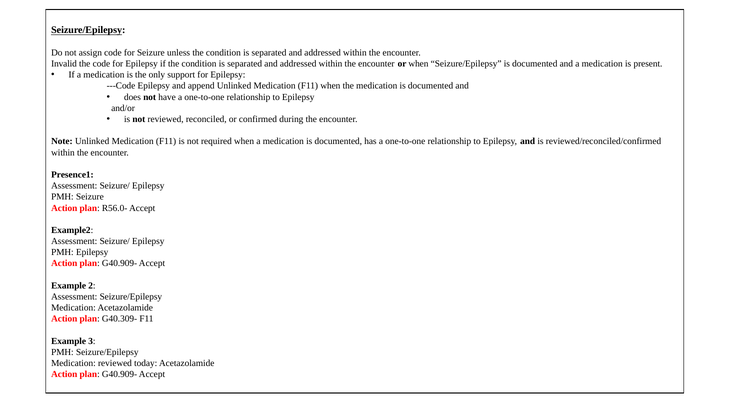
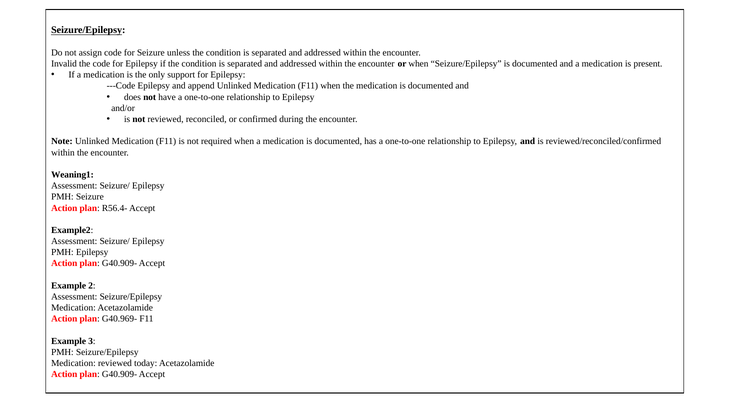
Presence1: Presence1 -> Weaning1 (72, 175)
R56.0-: R56.0- -> R56.4- (115, 208)
G40.309-: G40.309- -> G40.969- (120, 319)
